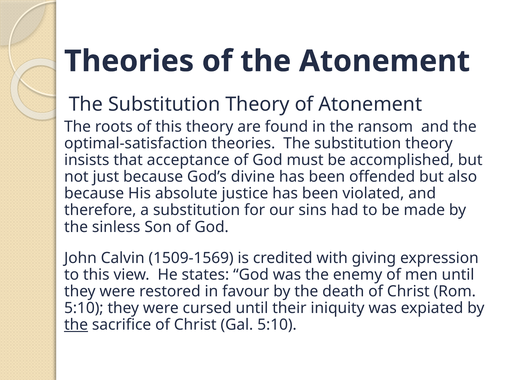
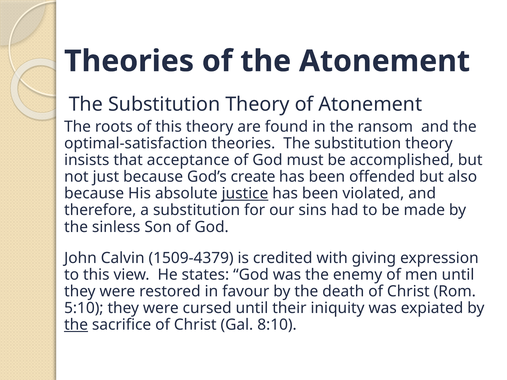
divine: divine -> create (253, 177)
justice underline: none -> present (245, 194)
1509-1569: 1509-1569 -> 1509-4379 (191, 258)
Gal 5:10: 5:10 -> 8:10 (277, 325)
